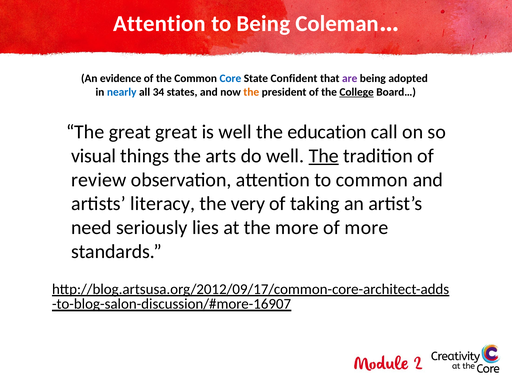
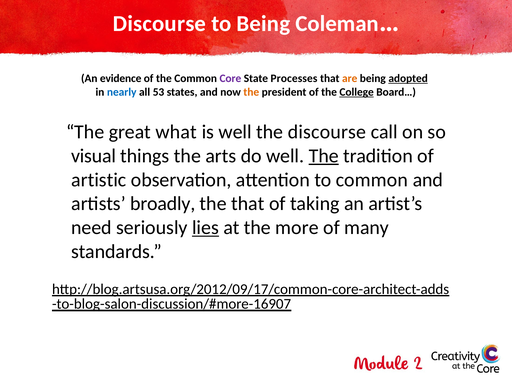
Attention: Attention -> Discourse (159, 23)
Core colour: blue -> purple (230, 78)
Confident: Confident -> Processes (294, 78)
are colour: purple -> orange (350, 78)
adopted underline: none -> present (408, 78)
34: 34 -> 53 (158, 92)
great great: great -> what (176, 132)
the education: education -> discourse (327, 132)
review: review -> artistic (99, 180)
literacy: literacy -> broadly (163, 204)
the very: very -> that (248, 204)
lies underline: none -> present (205, 228)
of more: more -> many (367, 228)
